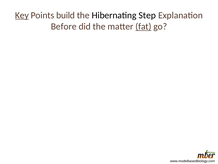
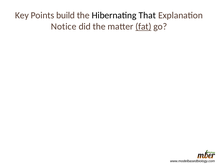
Key underline: present -> none (22, 15)
Step: Step -> That (147, 15)
Before: Before -> Notice (64, 26)
